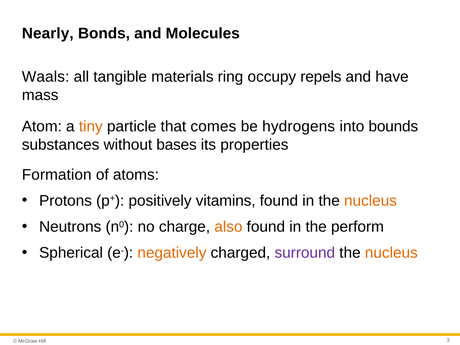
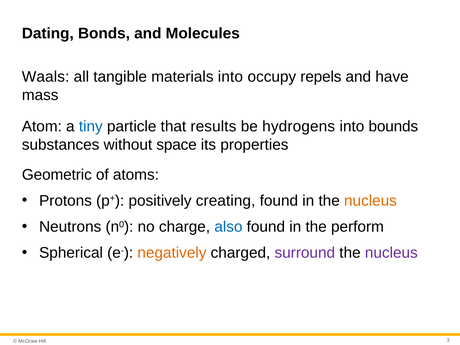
Nearly: Nearly -> Dating (48, 33)
materials ring: ring -> into (230, 77)
tiny colour: orange -> blue (91, 126)
comes: comes -> results (213, 126)
bases: bases -> space (177, 145)
Formation: Formation -> Geometric (57, 175)
vitamins: vitamins -> creating (226, 201)
also colour: orange -> blue (228, 227)
nucleus colour: orange -> purple (391, 253)
